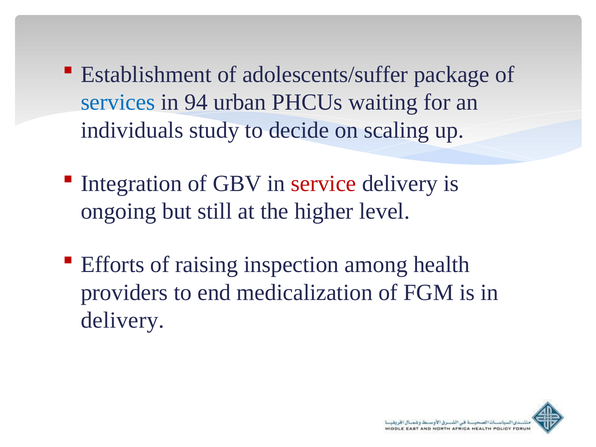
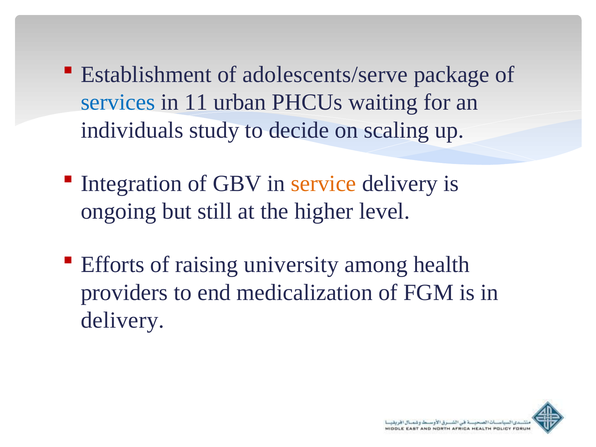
adolescents/suffer: adolescents/suffer -> adolescents/serve (325, 74)
94: 94 -> 11 (196, 102)
service colour: red -> orange (324, 183)
inspection: inspection -> university (291, 265)
